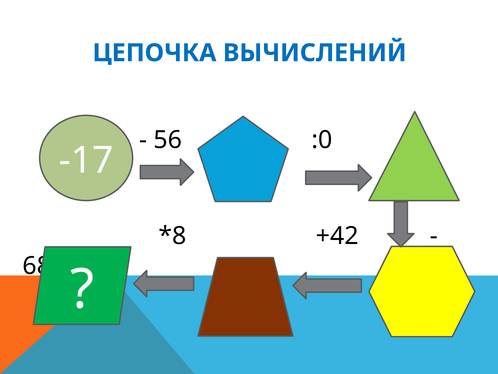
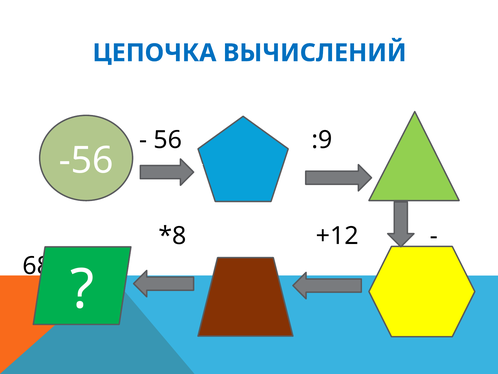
:0: :0 -> :9 (322, 140)
-17: -17 -> -56 (86, 160)
+42: +42 -> +12 (337, 236)
